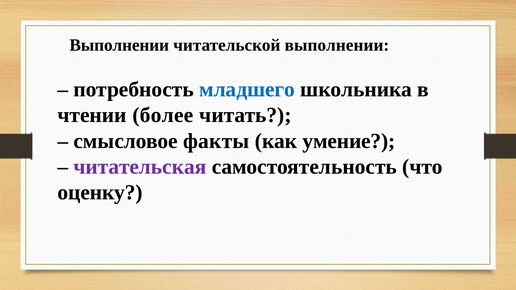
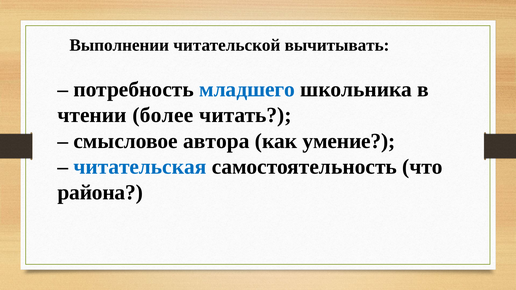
читательской выполнении: выполнении -> вычитывать (337, 45)
факты: факты -> автора (216, 141)
читательская colour: purple -> blue (140, 167)
оценку: оценку -> района (100, 193)
